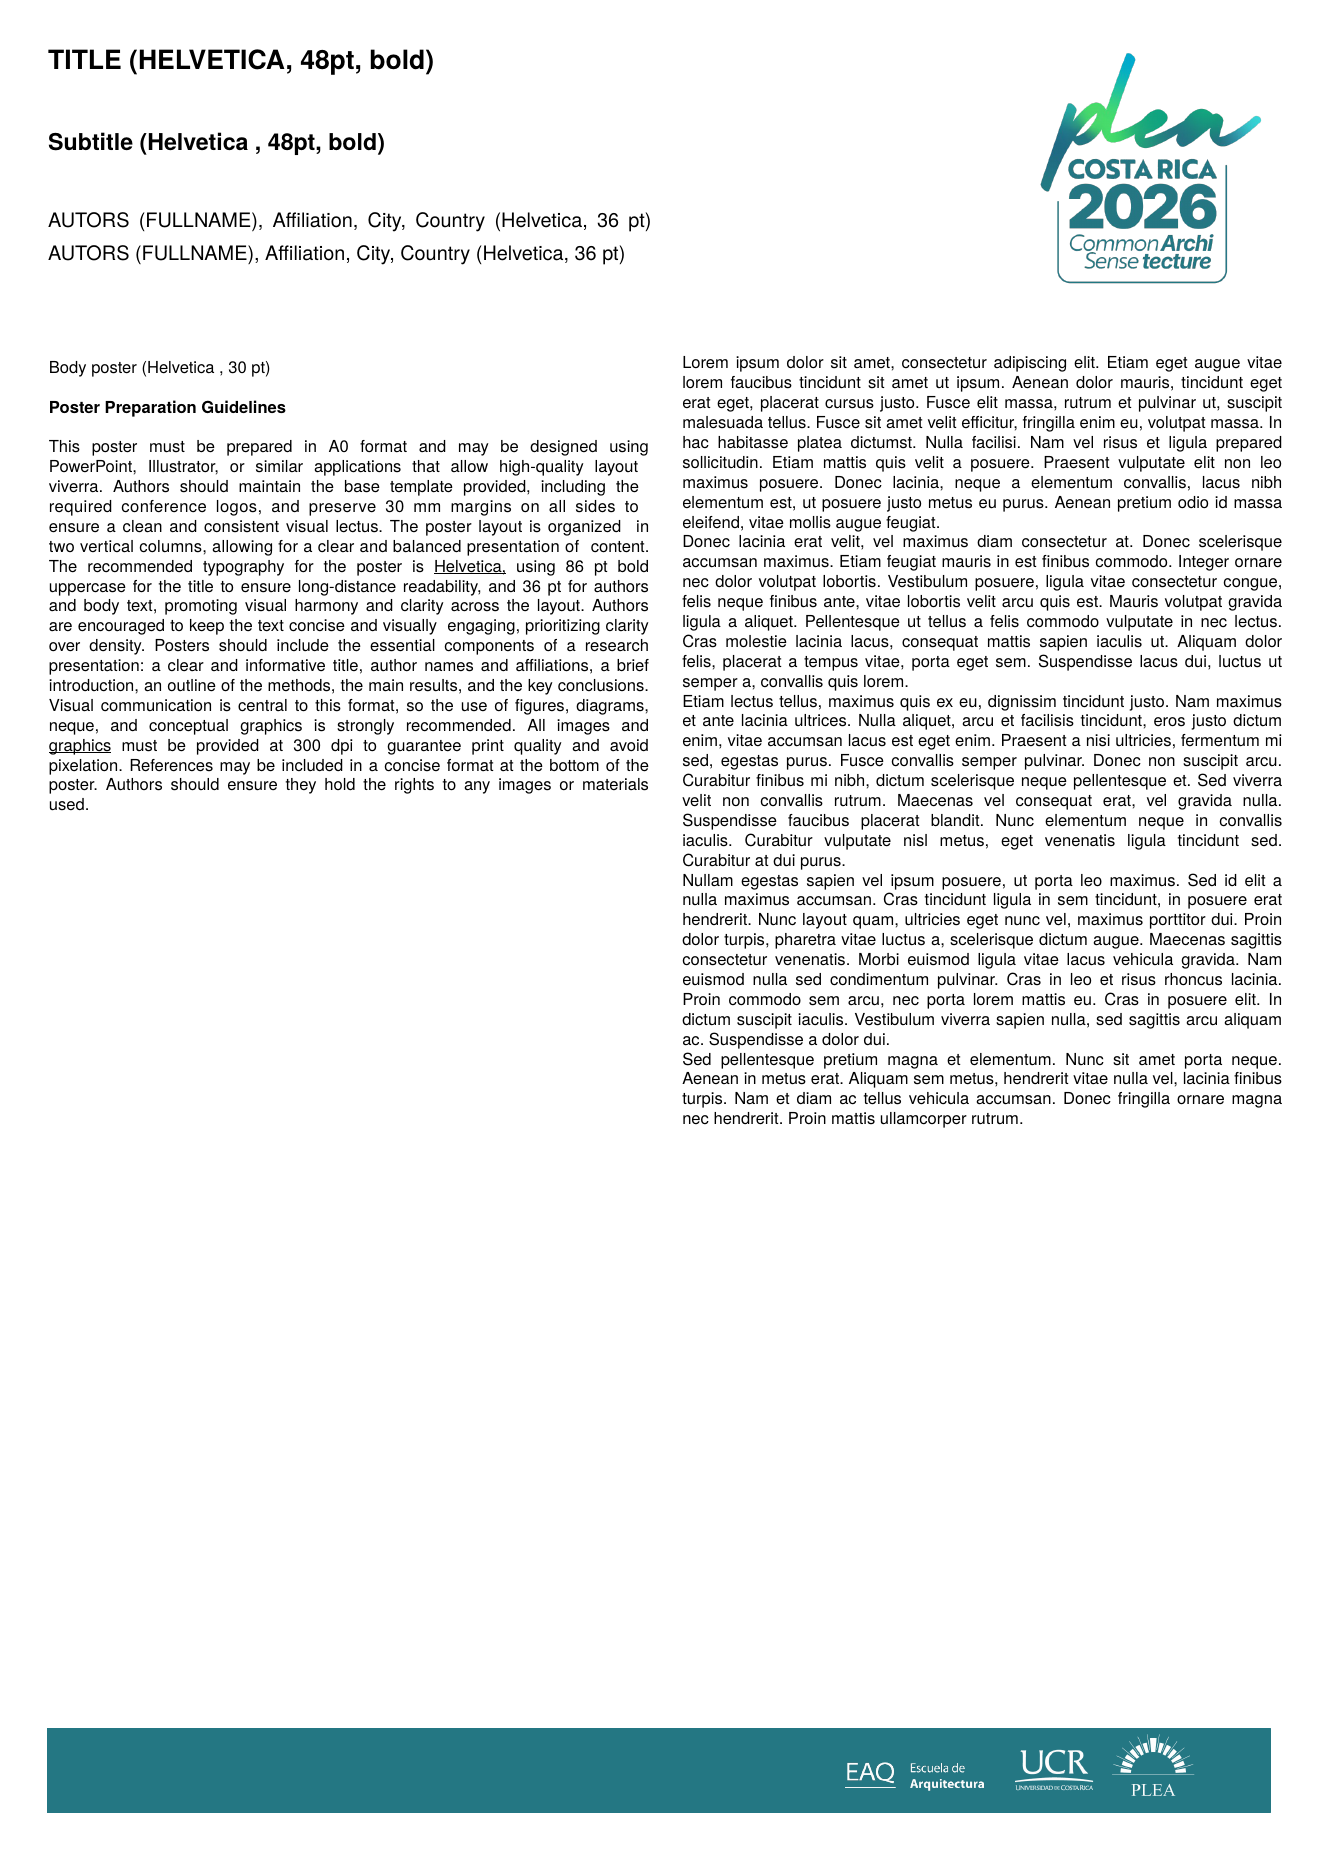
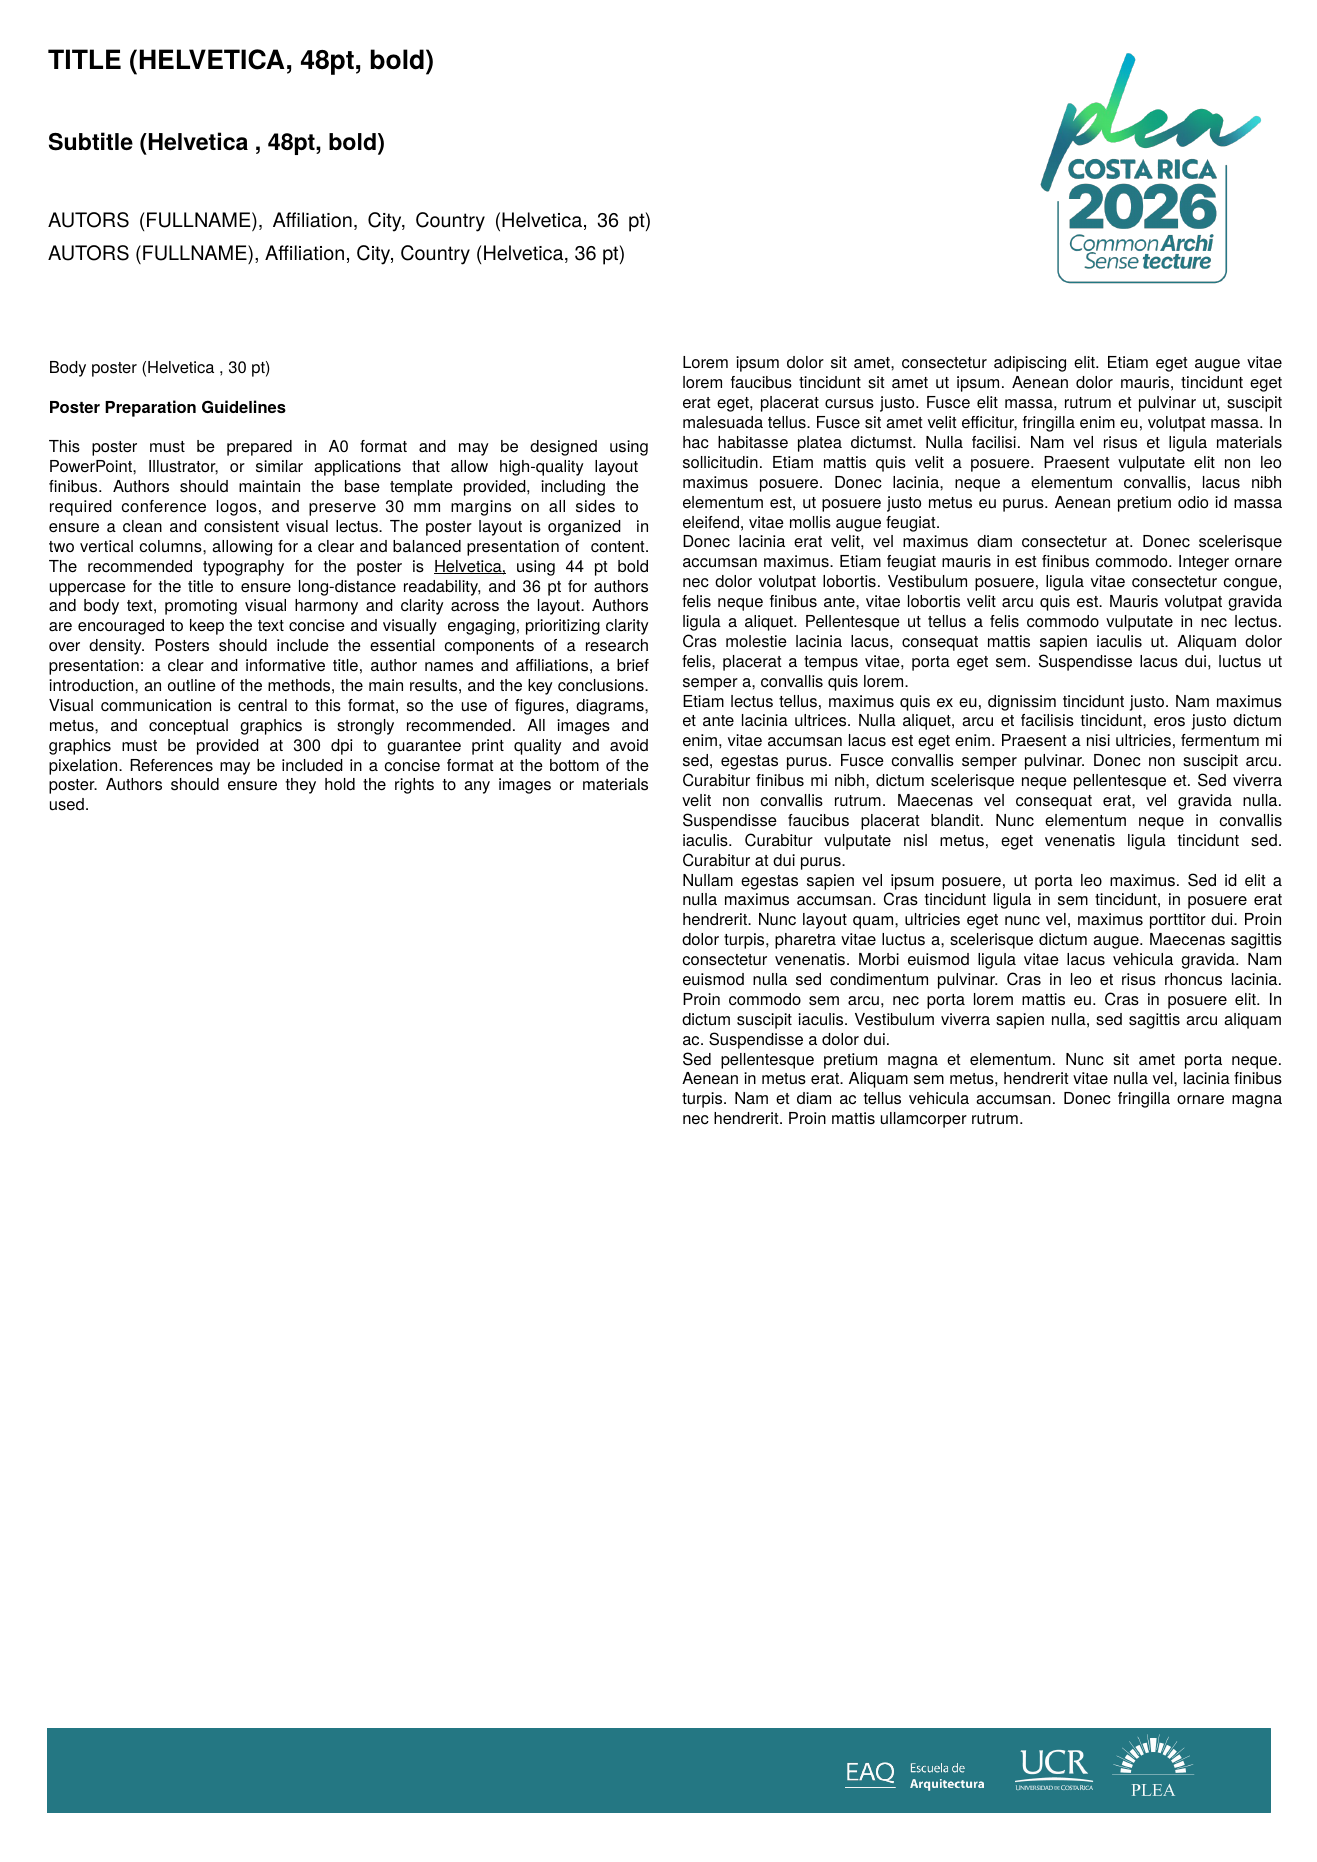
ligula prepared: prepared -> materials (1249, 443)
viverra: viverra -> finibus (76, 487)
86: 86 -> 44 (575, 567)
neque: neque -> metus (74, 726)
graphics underline: present -> none (80, 746)
